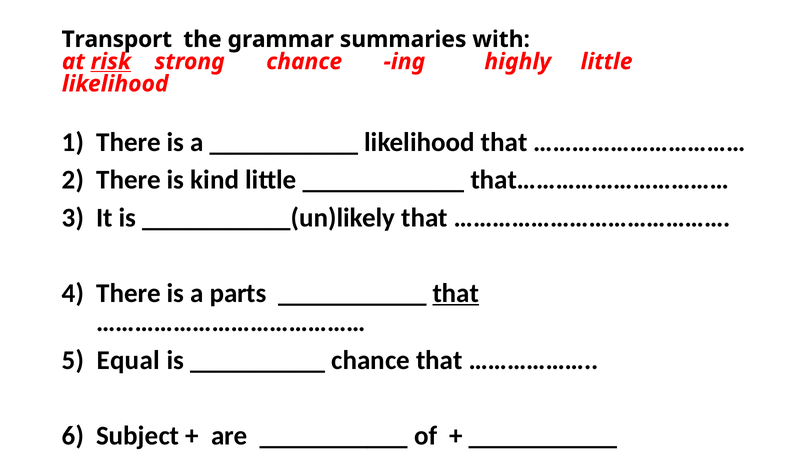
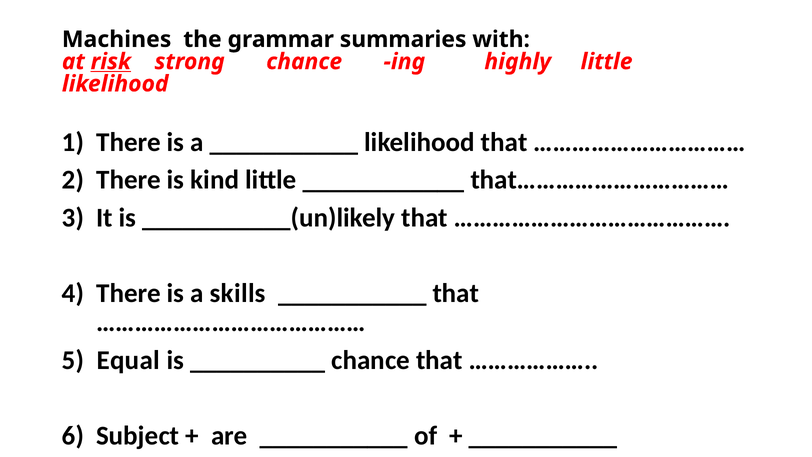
Transport: Transport -> Machines (117, 39)
parts: parts -> skills (238, 293)
that underline: present -> none (456, 293)
